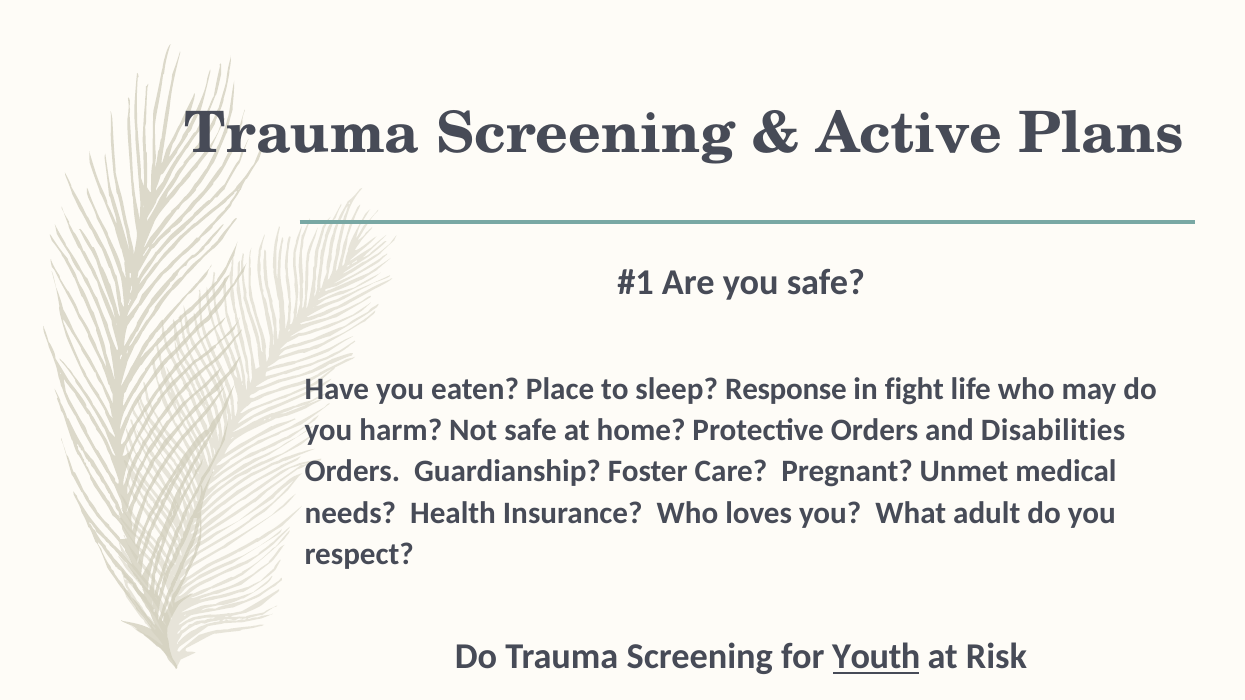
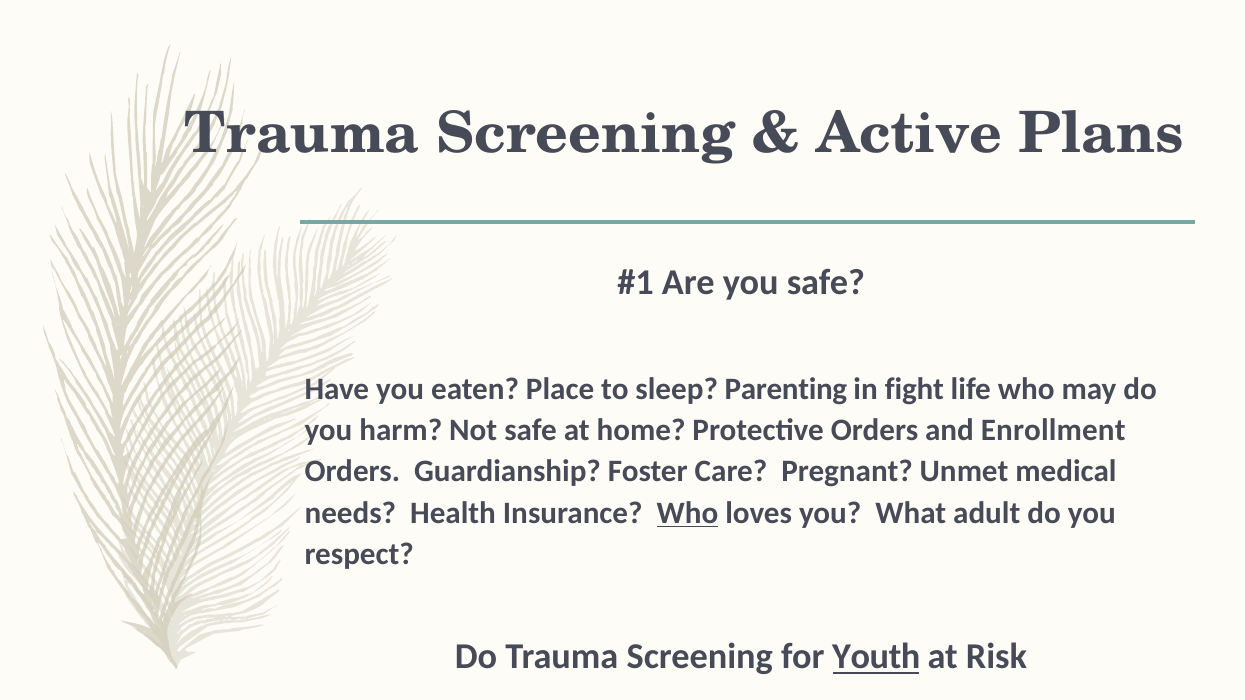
Response: Response -> Parenting (786, 389)
Disabilities: Disabilities -> Enrollment (1053, 430)
Who underline: none -> present (687, 513)
